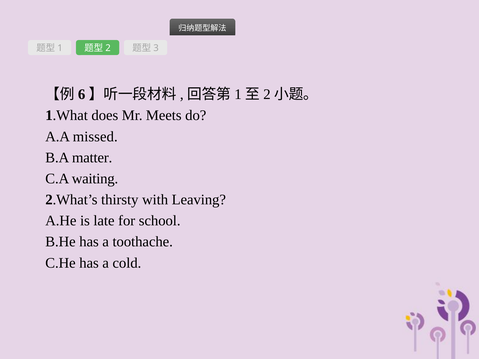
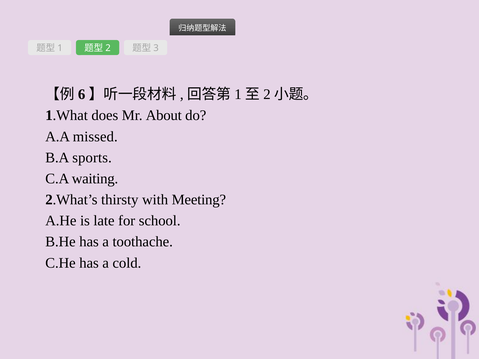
Meets: Meets -> About (164, 116)
matter: matter -> sports (92, 158)
Leaving: Leaving -> Meeting (199, 200)
